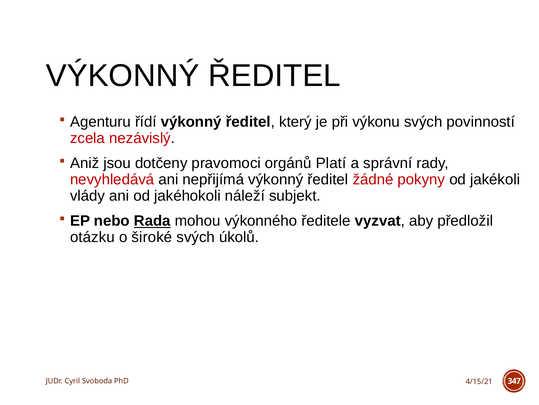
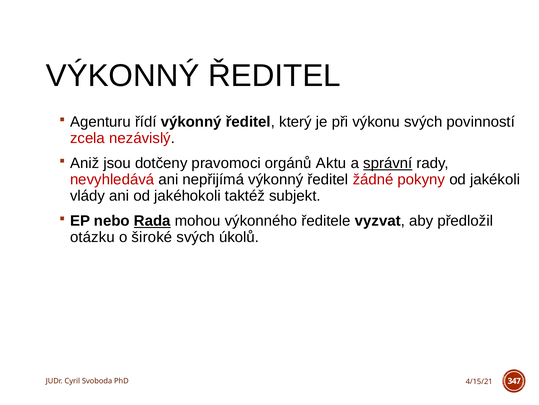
Platí: Platí -> Aktu (331, 163)
správní underline: none -> present (388, 163)
náleží: náleží -> taktéž (245, 195)
